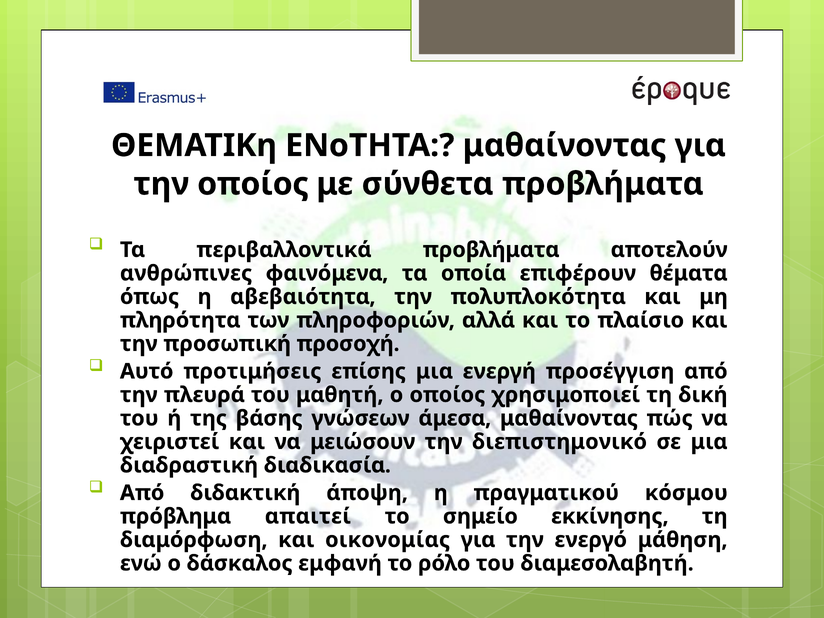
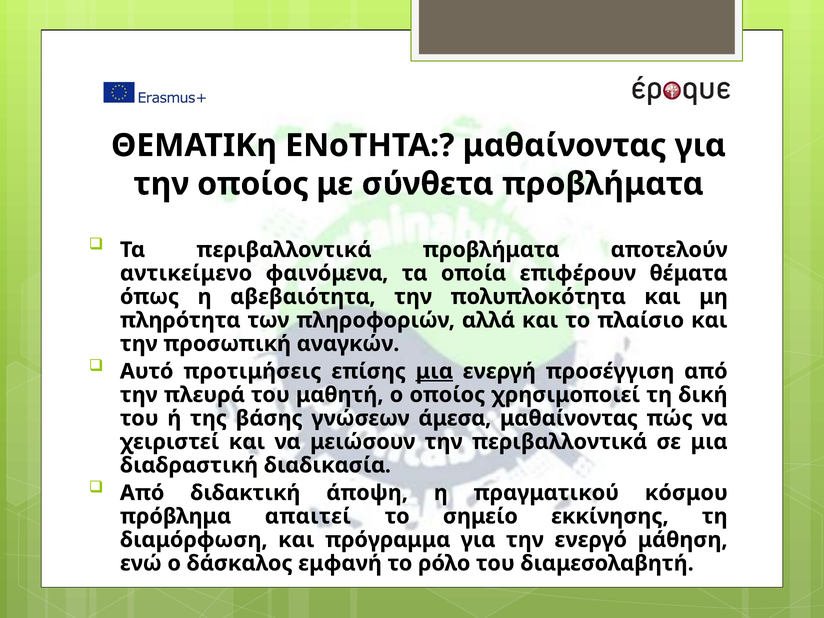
ανθρώπινες: ανθρώπινες -> αντικείμενο (186, 273)
προσοχή: προσοχή -> αναγκών (348, 344)
μια underline: none -> present (434, 371)
την διεπιστημονικό: διεπιστημονικό -> περιβαλλοντικά (560, 442)
οικονομίας: οικονομίας -> πρόγραμμα (388, 540)
